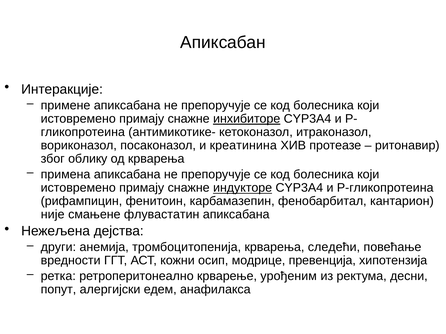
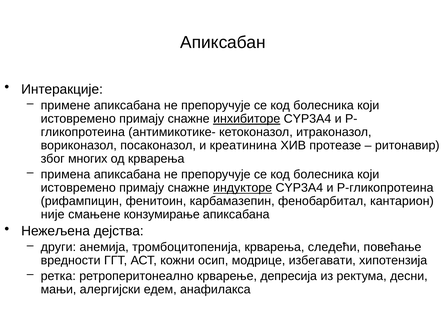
облику: облику -> многих (88, 159)
флувастатин: флувастатин -> конзумирање (162, 215)
превенција: превенција -> избегавати (322, 261)
урођеним: урођеним -> депресија (289, 276)
попут: попут -> мањи (59, 290)
